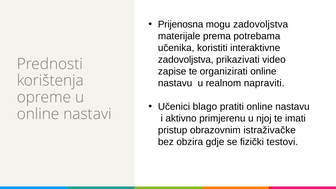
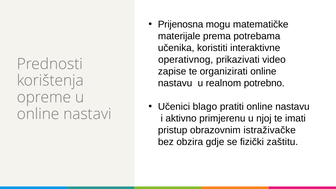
mogu zadovoljstva: zadovoljstva -> matematičke (261, 24)
zadovoljstva: zadovoljstva -> operativnog (186, 60)
napraviti: napraviti -> potrebno (264, 83)
testovi: testovi -> zaštitu (282, 142)
